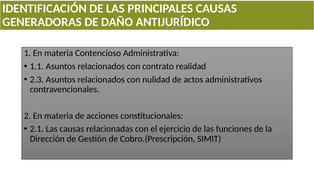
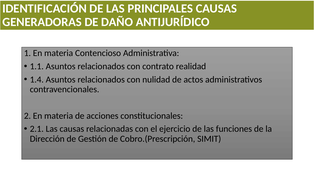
2.3: 2.3 -> 1.4 (37, 79)
